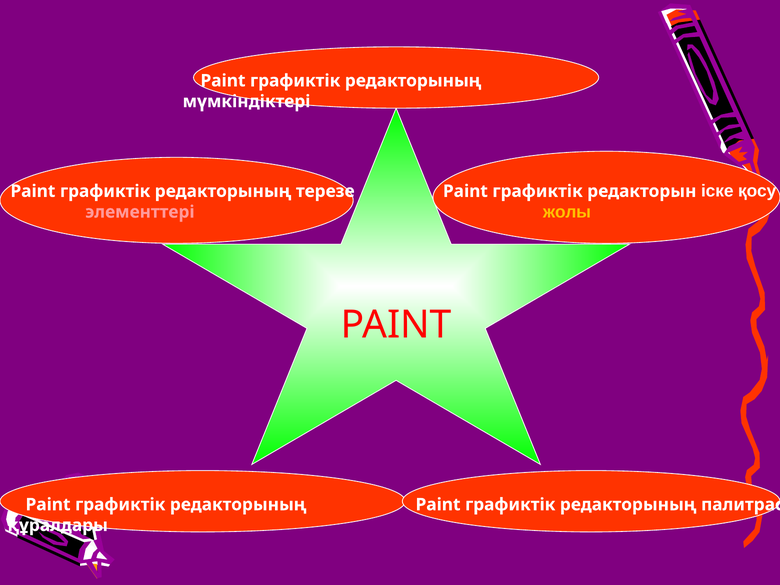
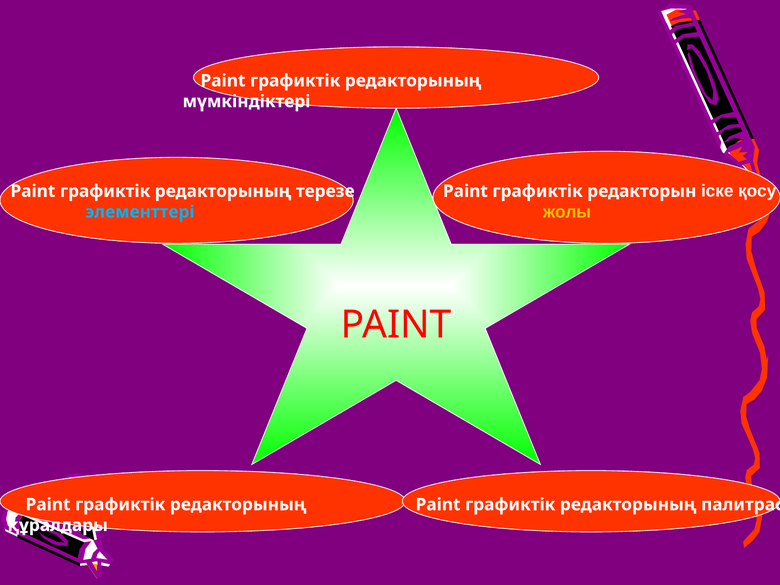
элементтері colour: pink -> light blue (140, 212)
